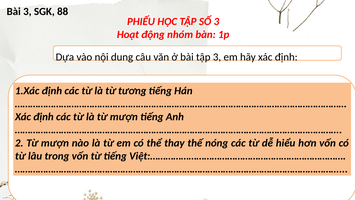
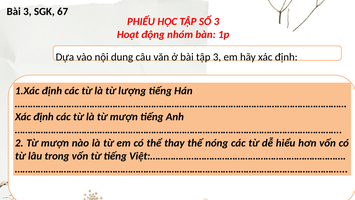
88: 88 -> 67 (63, 11)
tương: tương -> lượng (132, 91)
